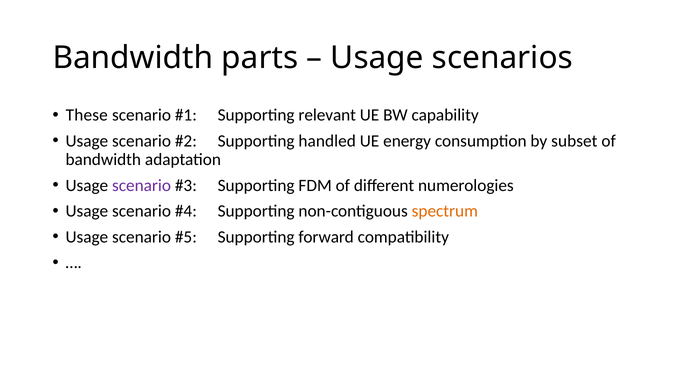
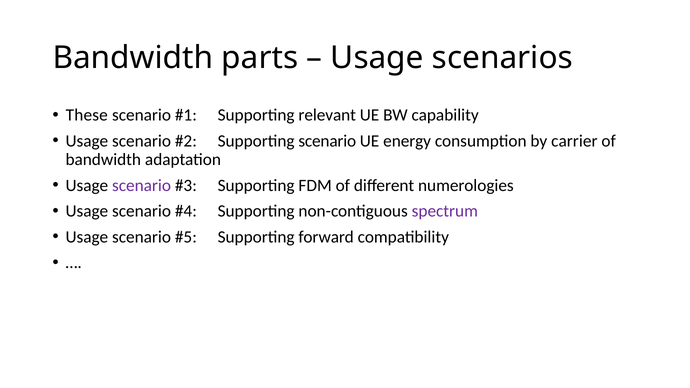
Supporting handled: handled -> scenario (327, 141)
subset: subset -> carrier (574, 141)
spectrum colour: orange -> purple (445, 211)
